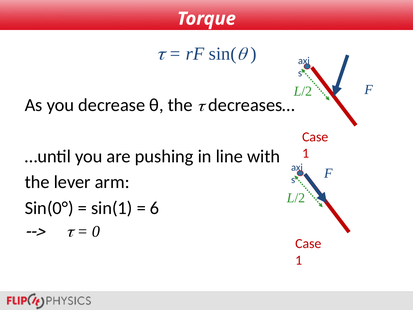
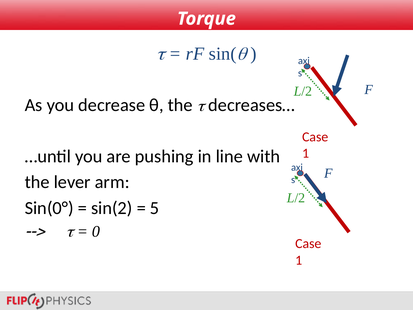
sin(1: sin(1 -> sin(2 (112, 208)
6: 6 -> 5 (155, 208)
